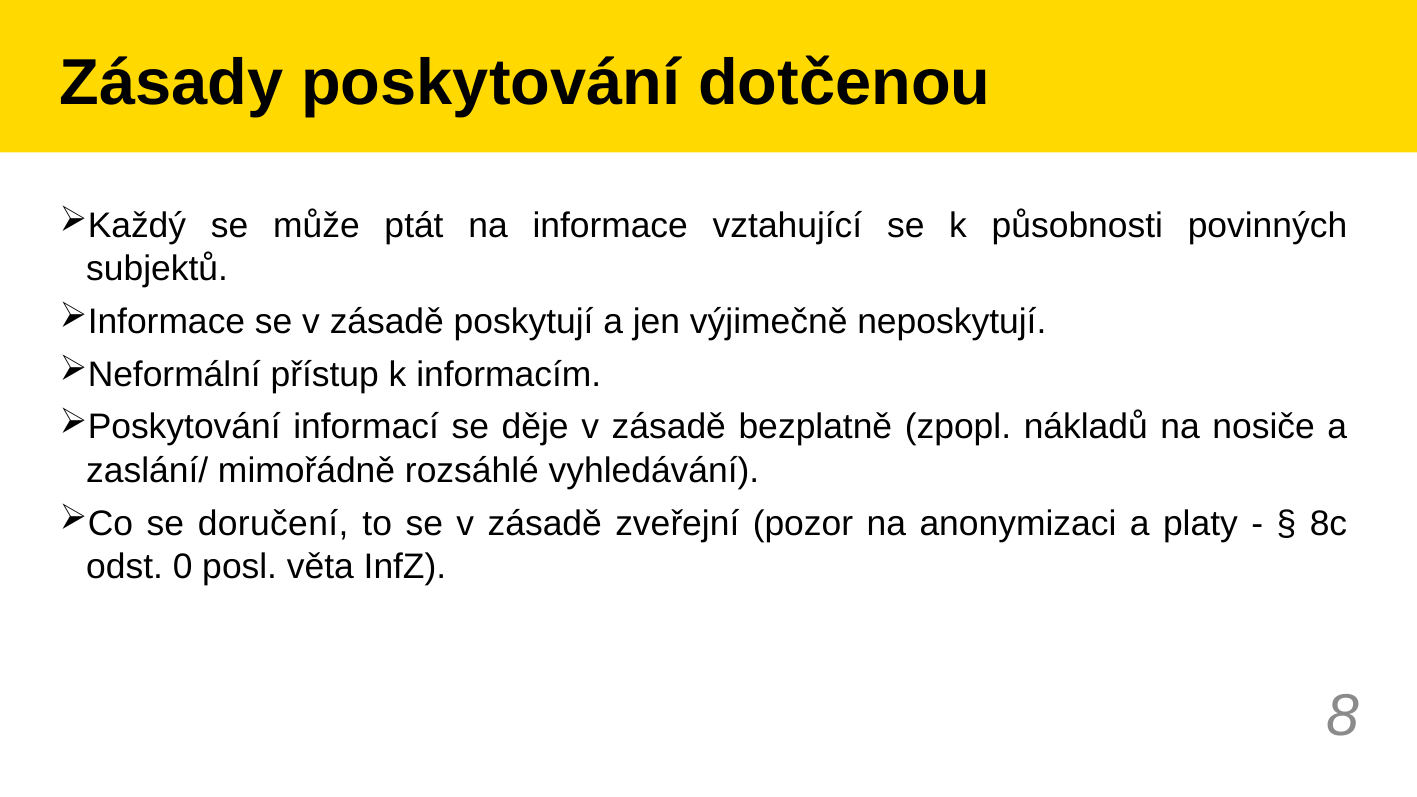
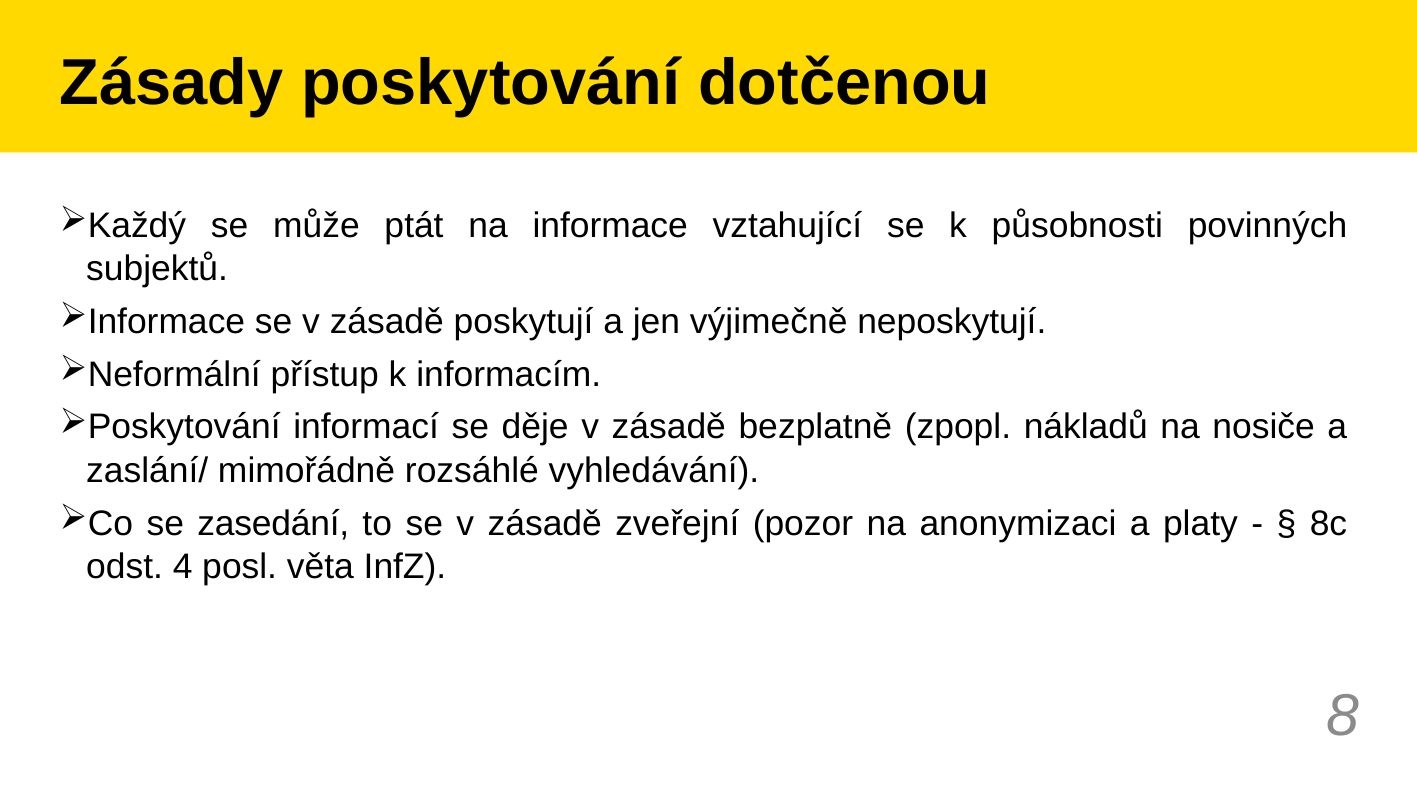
doručení: doručení -> zasedání (273, 524)
0: 0 -> 4 (183, 567)
